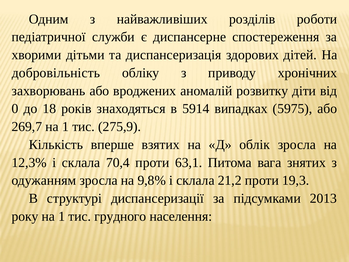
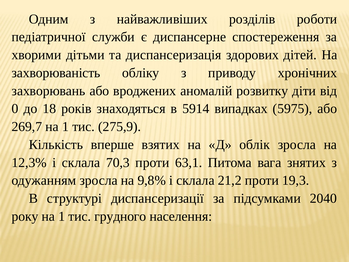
добровільність: добровільність -> захворюваність (56, 73)
70,4: 70,4 -> 70,3 (118, 162)
2013: 2013 -> 2040 (323, 198)
